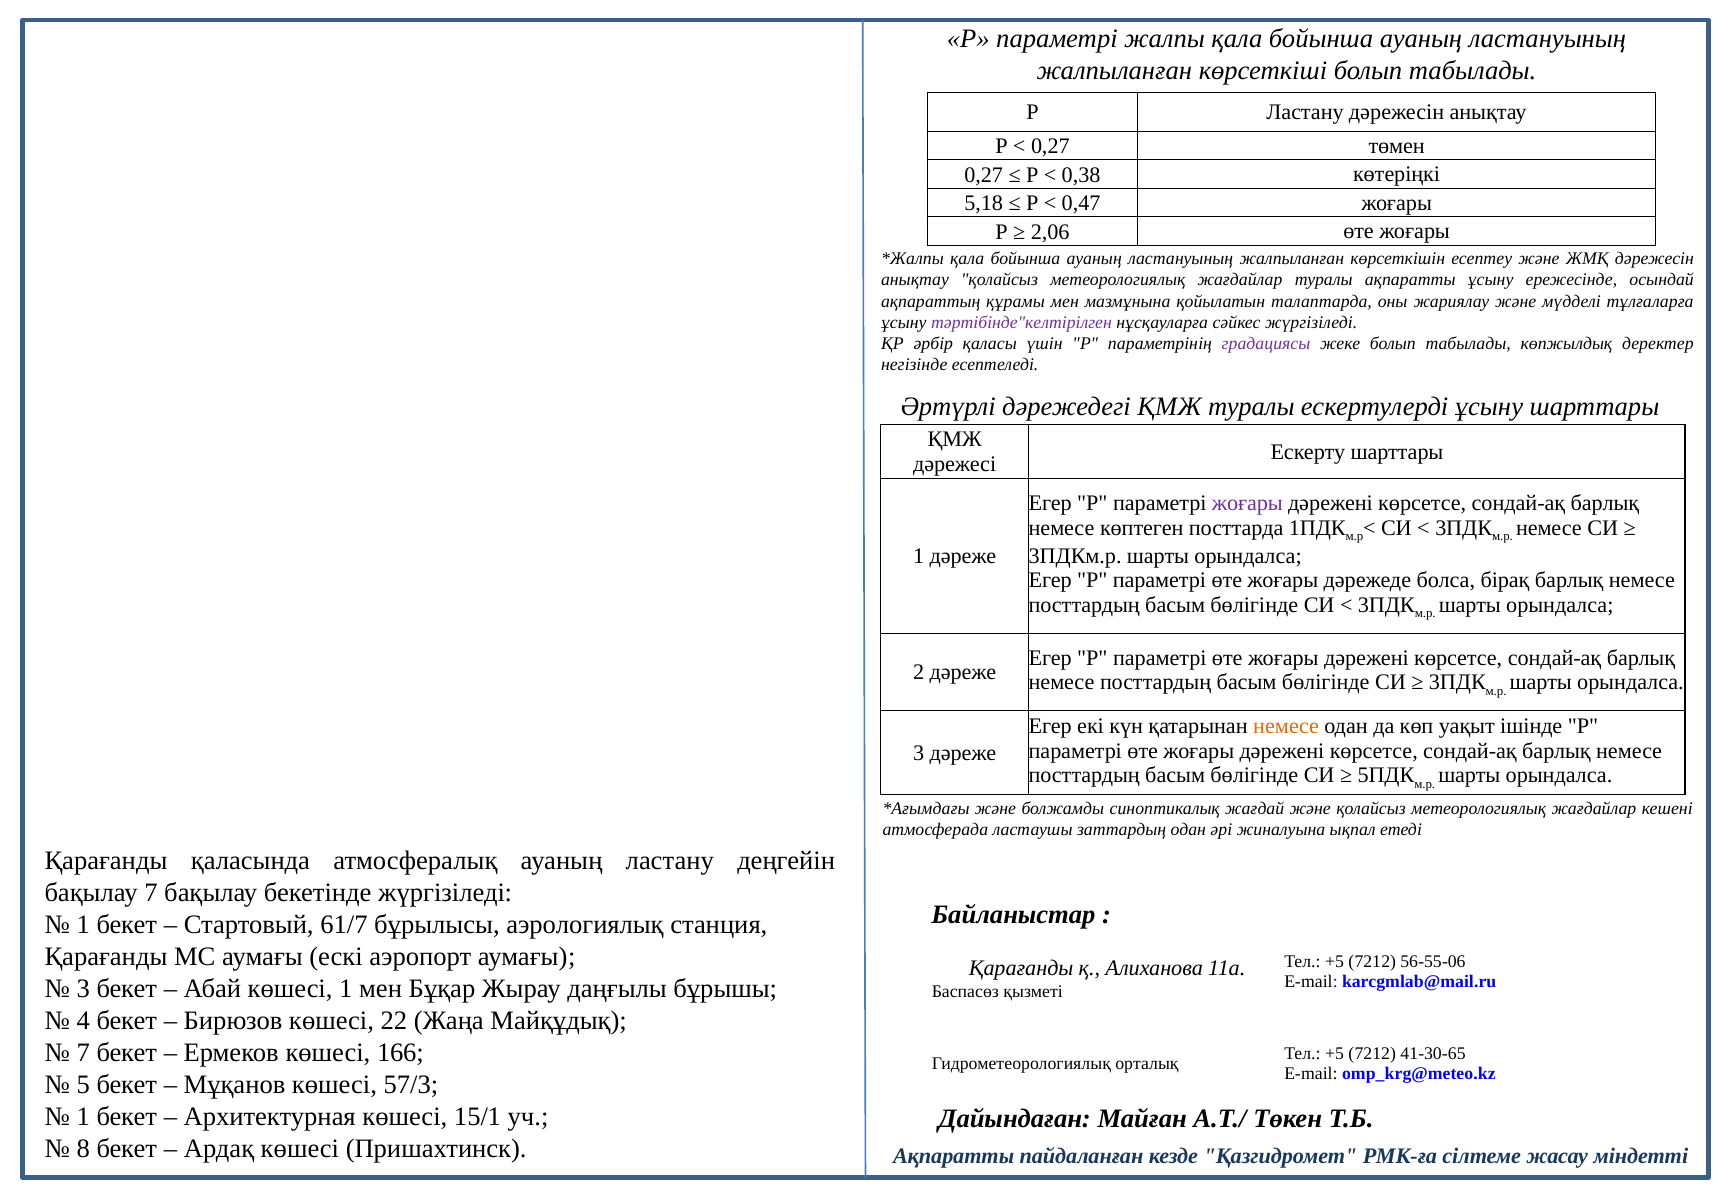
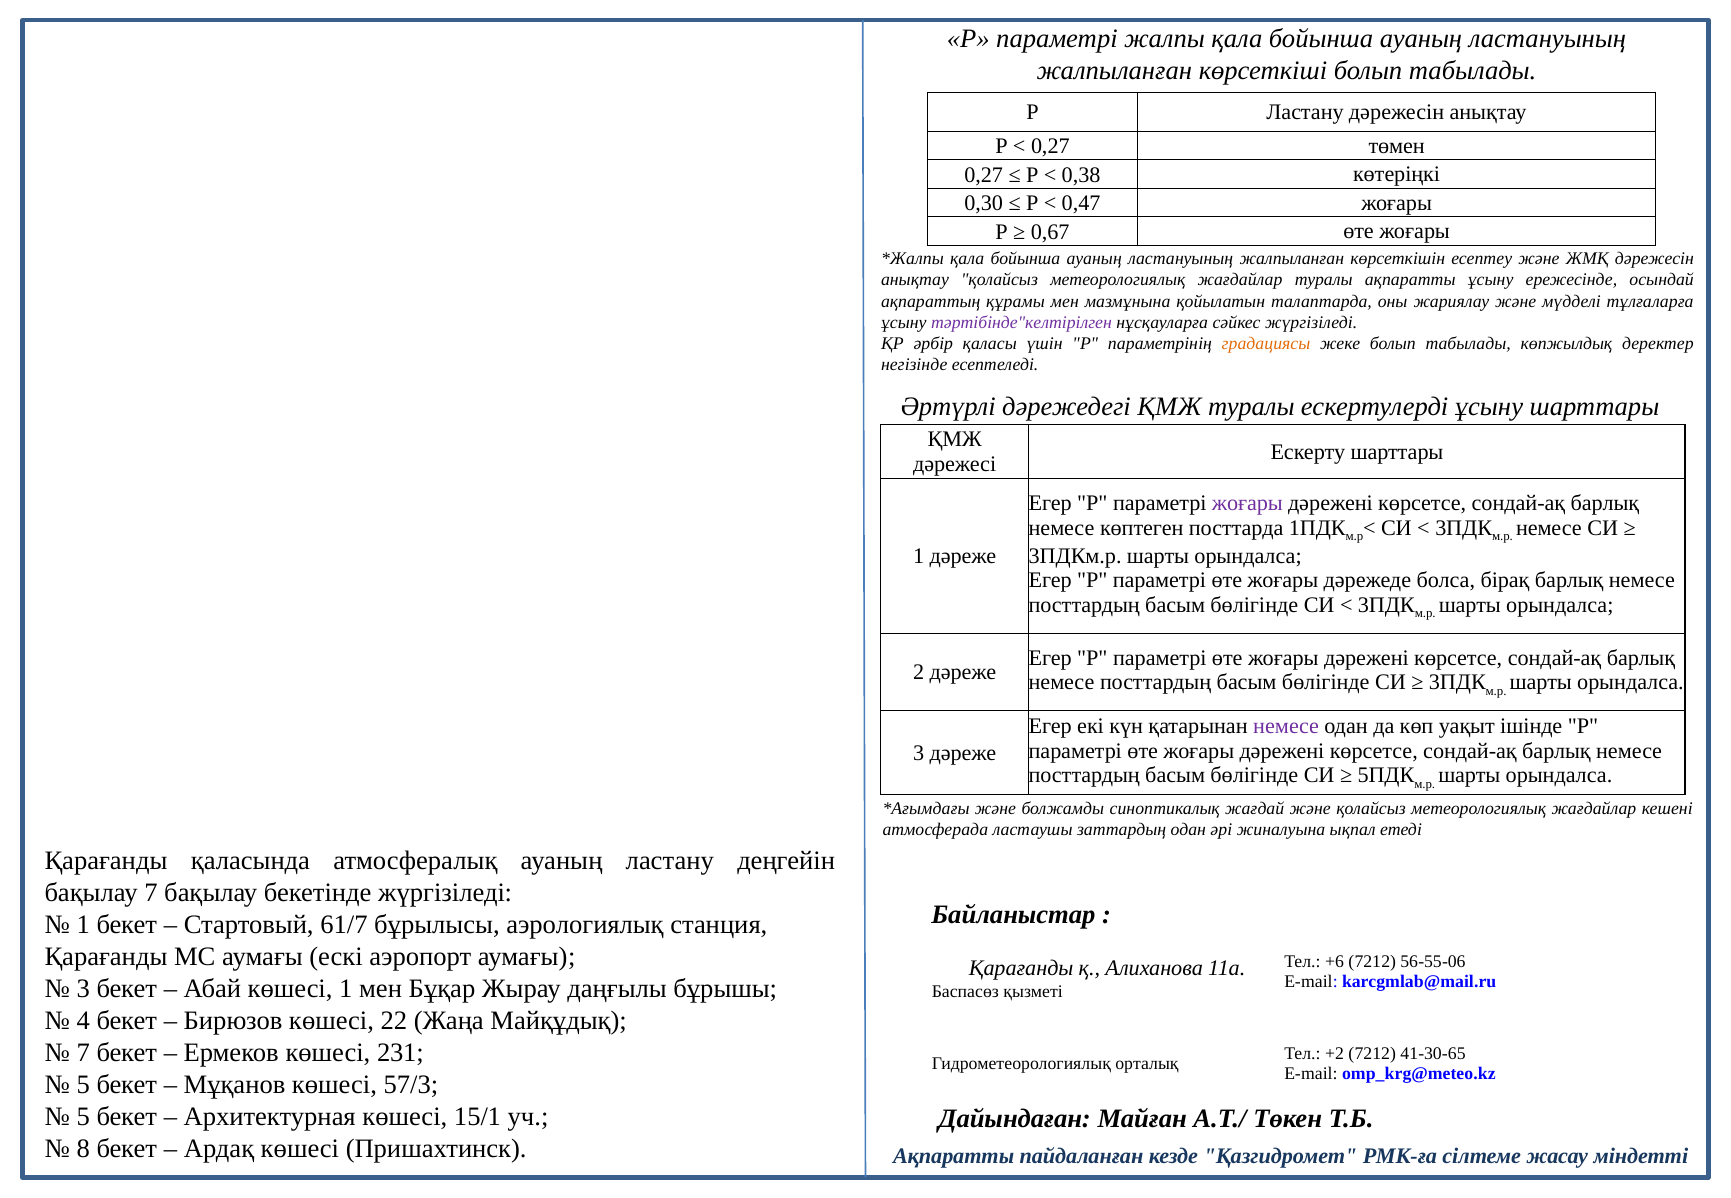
5,18: 5,18 -> 0,30 (984, 204)
2,06: 2,06 -> 0,67 (1050, 232)
градациясы colour: purple -> orange (1266, 344)
немесе colour: orange -> purple (1286, 727)
+5: +5 -> +6 (1334, 962)
166: 166 -> 231 (400, 1053)
+5: +5 -> +2 (1334, 1054)
1: 1 -> 5 (83, 1117)
